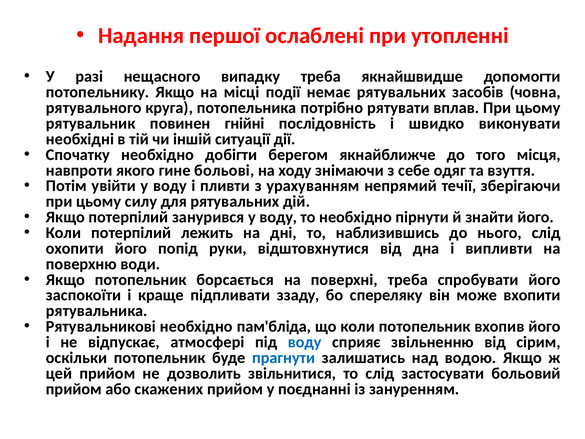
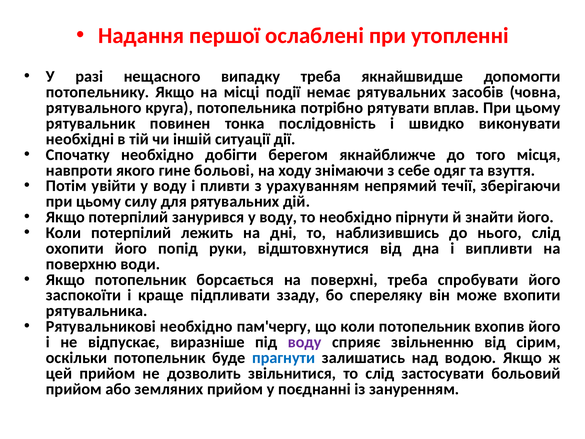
гнійні: гнійні -> тонка (245, 123)
пам'бліда: пам'бліда -> пам'чергу (274, 326)
атмосфері: атмосфері -> виразніше (208, 342)
воду colour: blue -> purple (305, 342)
скажених: скажених -> земляних (169, 389)
